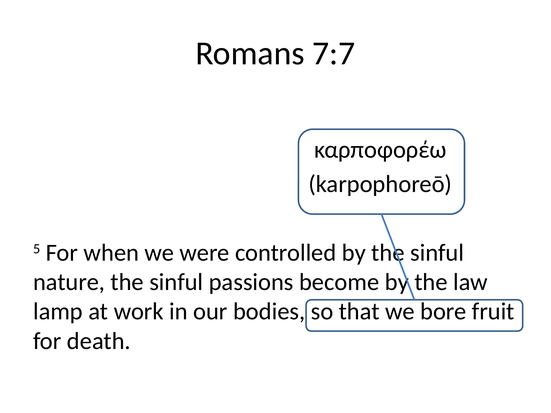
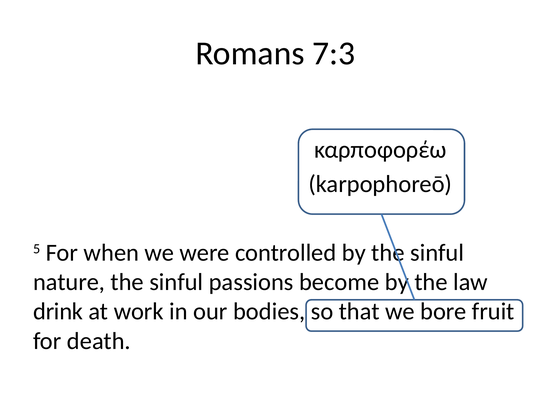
7:7: 7:7 -> 7:3 (334, 53)
lamp: lamp -> drink (58, 312)
